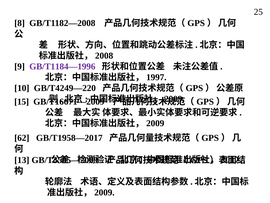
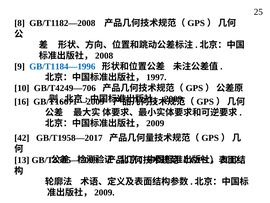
GB/T1184—1996 colour: purple -> blue (62, 66)
GB/T4249—220: GB/T4249—220 -> GB/T4249—706 (65, 88)
15: 15 -> 16 (22, 101)
62: 62 -> 42 (22, 138)
